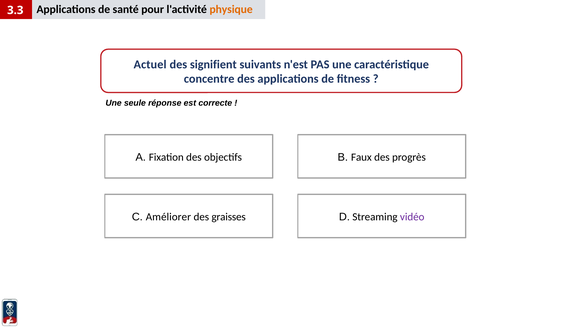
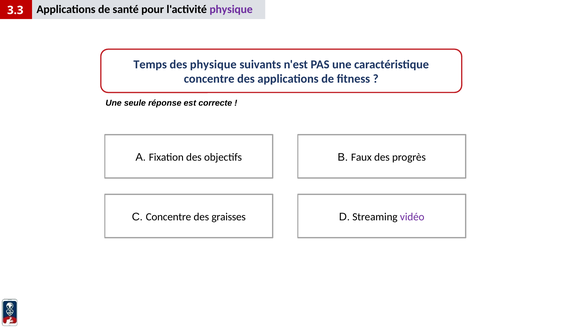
physique colour: orange -> purple (231, 9)
Actuel: Actuel -> Temps (150, 64)
des signifient: signifient -> physique (213, 64)
C Améliorer: Améliorer -> Concentre (168, 217)
